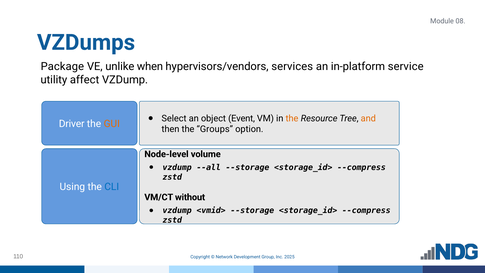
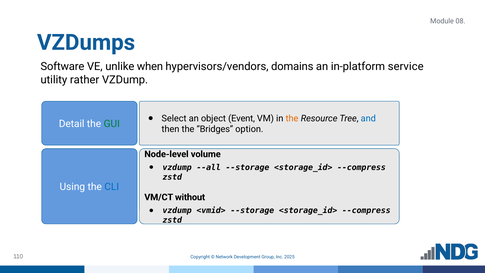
Package: Package -> Software (62, 66)
services: services -> domains (292, 66)
affect: affect -> rather (85, 80)
and colour: orange -> blue (368, 118)
Driver: Driver -> Detail (72, 124)
GUI colour: orange -> green (112, 124)
Groups: Groups -> Bridges (215, 129)
